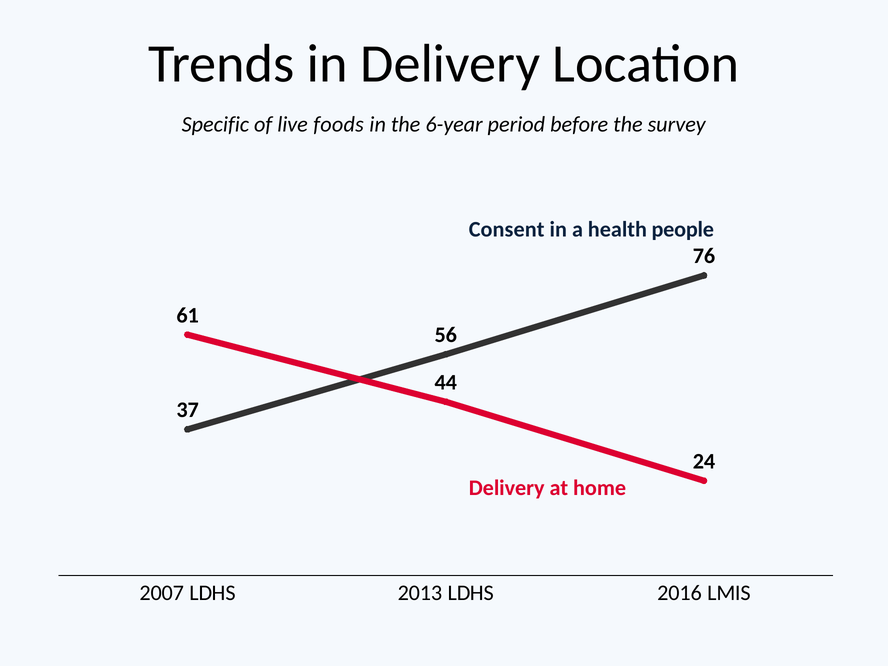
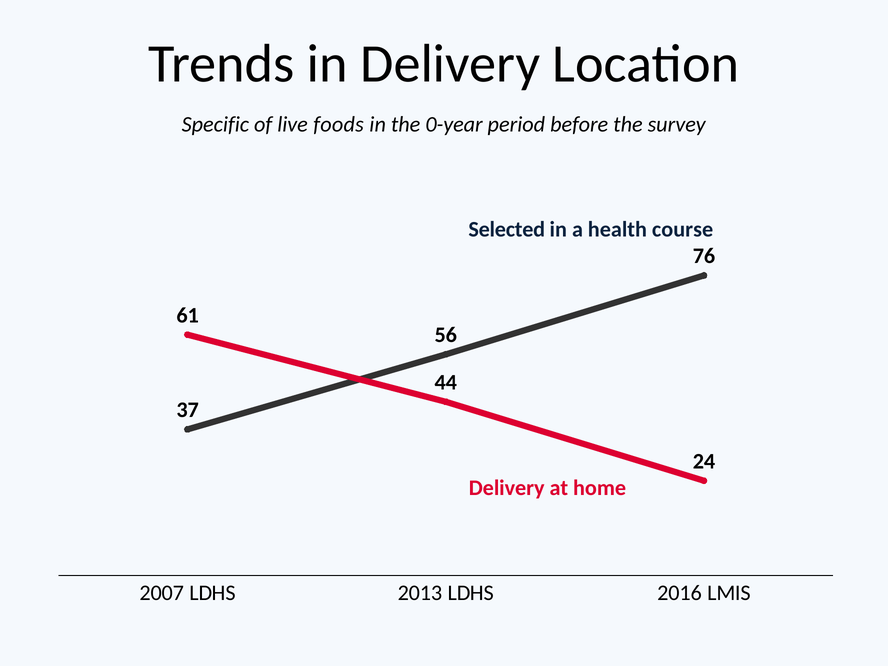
6-year: 6-year -> 0-year (454, 124)
Consent: Consent -> Selected (507, 229)
people: people -> course (683, 229)
